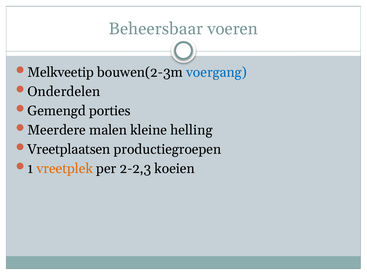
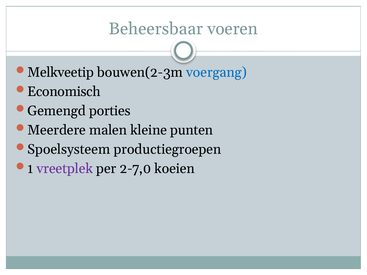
Onderdelen: Onderdelen -> Economisch (64, 92)
helling: helling -> punten (192, 130)
Vreetplaatsen: Vreetplaatsen -> Spoelsysteem (69, 149)
vreetplek colour: orange -> purple (65, 169)
2-2,3: 2-2,3 -> 2-7,0 (135, 169)
